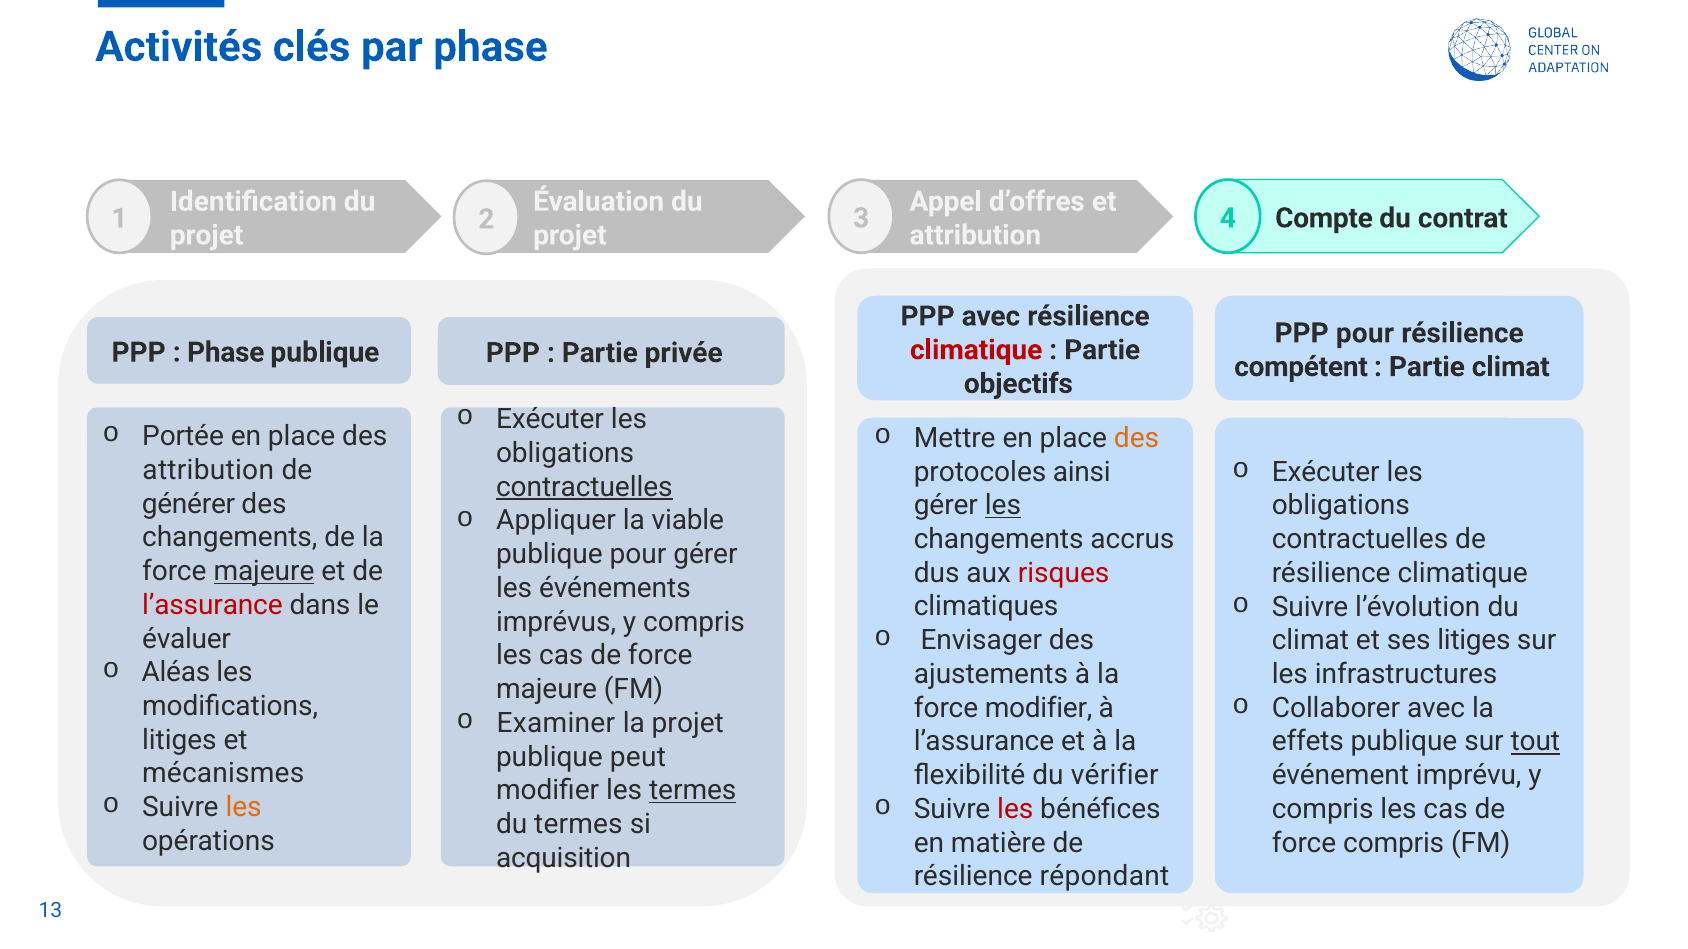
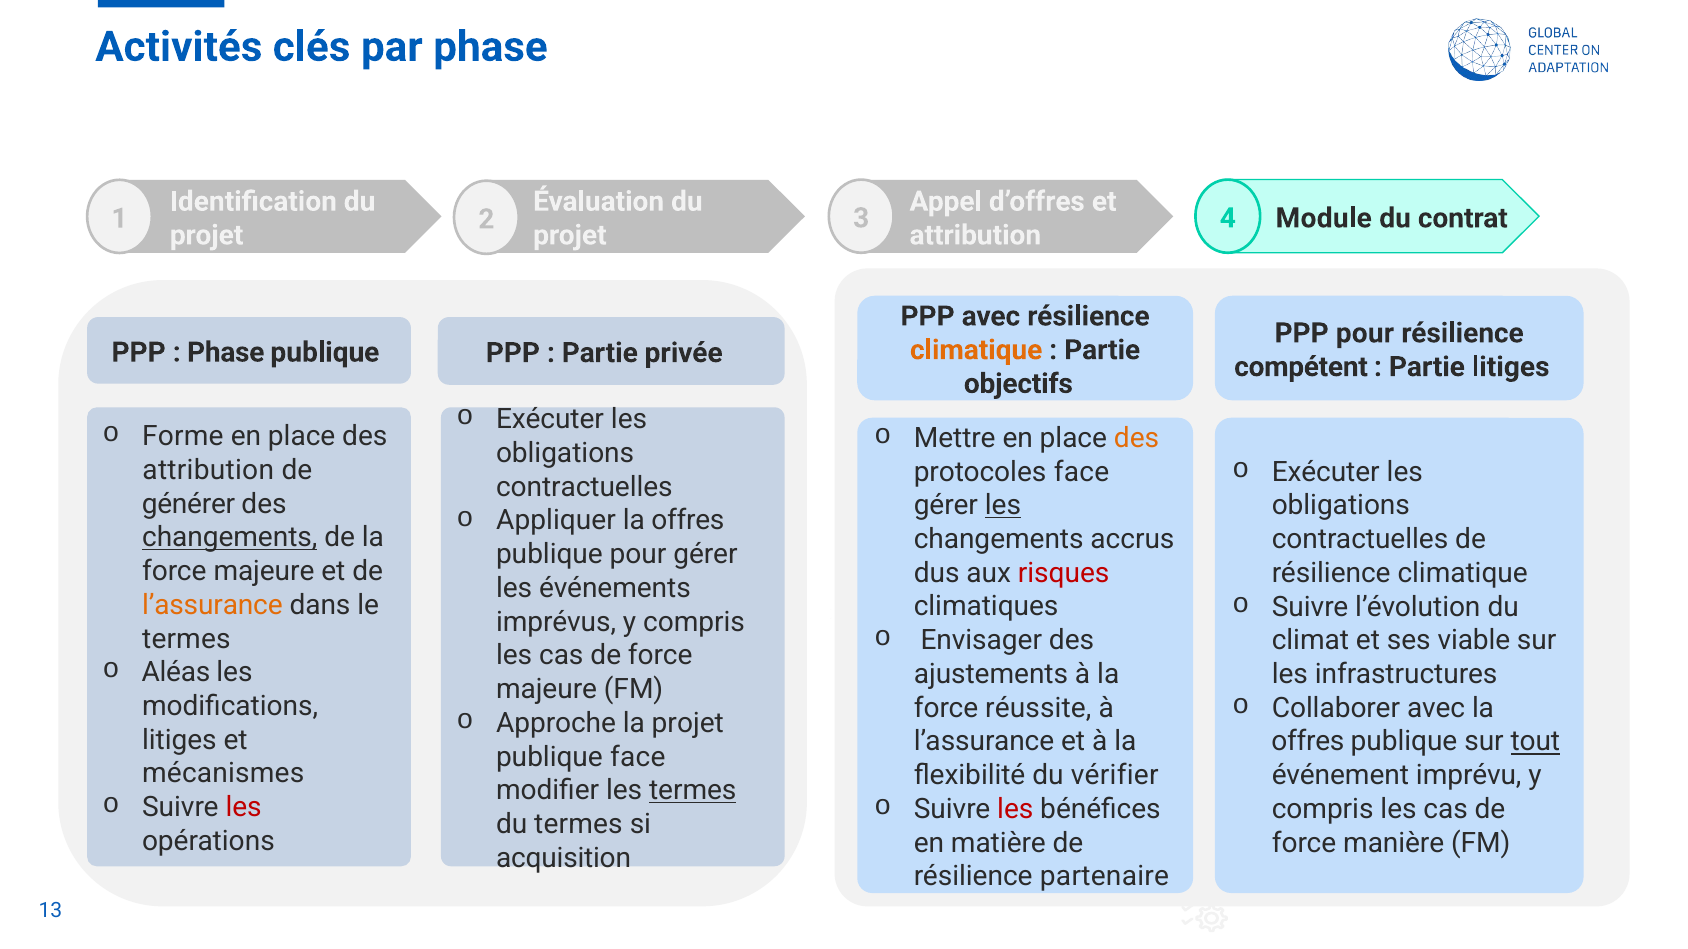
Compte: Compte -> Module (1324, 218)
climatique colour: red -> orange (976, 350)
Partie climat: climat -> litiges (1511, 367)
Portée: Portée -> Forme (183, 437)
protocoles ainsi: ainsi -> face (1081, 472)
contractuelles underline: present -> none (584, 487)
viable: viable -> offres (688, 521)
changements underline: none -> present (230, 538)
majeure underline: present -> none (264, 572)
l’assurance colour: red -> orange (212, 605)
évaluer: évaluer -> termes (186, 639)
ses litiges: litiges -> viable (1474, 641)
force modifier: modifier -> réussite (1038, 708)
Examiner: Examiner -> Approche (556, 723)
effets: effets -> offres (1308, 742)
publique peut: peut -> face (638, 757)
les colour: orange -> red (244, 808)
force compris: compris -> manière (1394, 843)
répondant: répondant -> partenaire (1105, 877)
